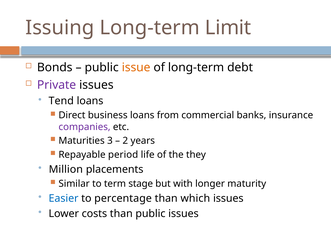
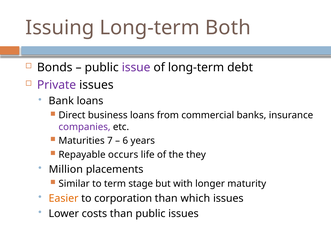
Limit: Limit -> Both (228, 28)
issue colour: orange -> purple (136, 68)
Tend: Tend -> Bank (61, 101)
3: 3 -> 7 (110, 141)
2: 2 -> 6 (125, 141)
period: period -> occurs (123, 155)
Easier colour: blue -> orange (64, 199)
percentage: percentage -> corporation (123, 199)
